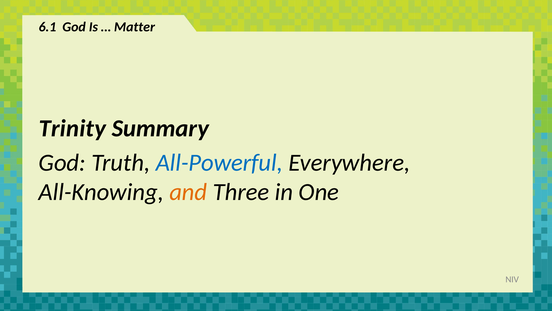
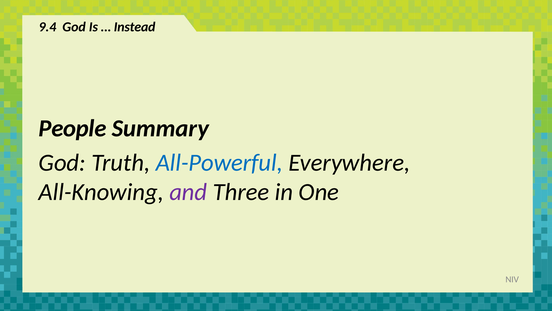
6.1: 6.1 -> 9.4 (47, 27)
Matter: Matter -> Instead (135, 27)
Trinity: Trinity -> People (73, 129)
and colour: orange -> purple (188, 192)
